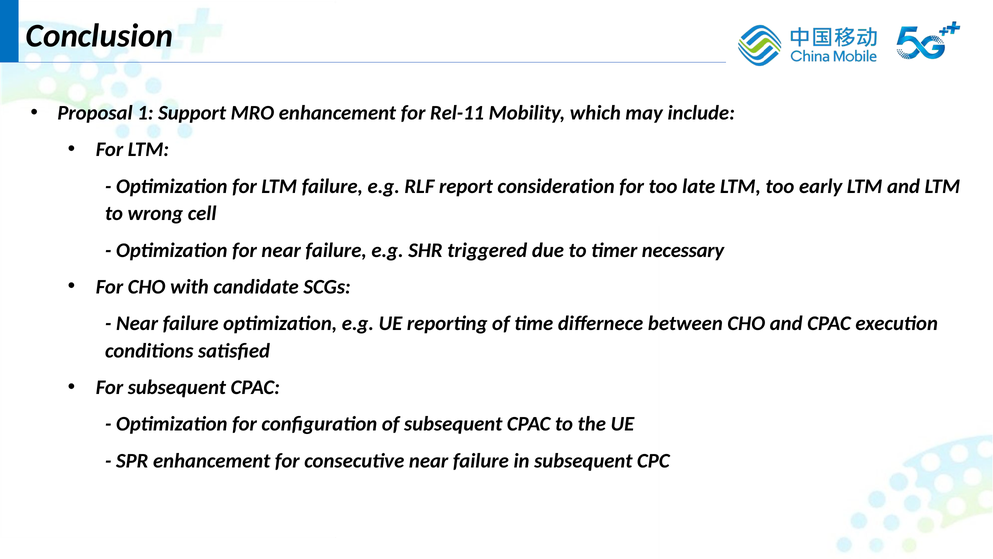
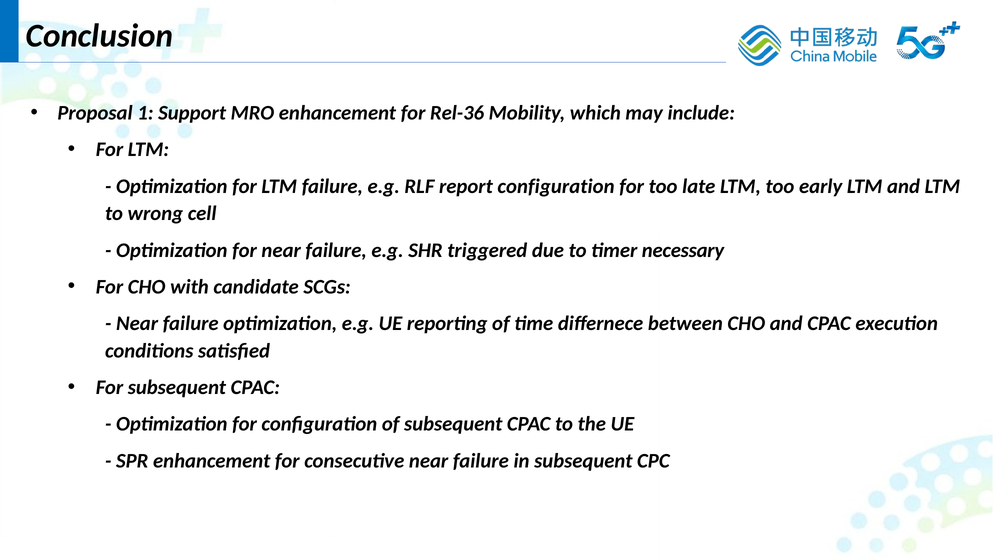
Rel-11: Rel-11 -> Rel-36 (457, 113)
report consideration: consideration -> configuration (556, 186)
